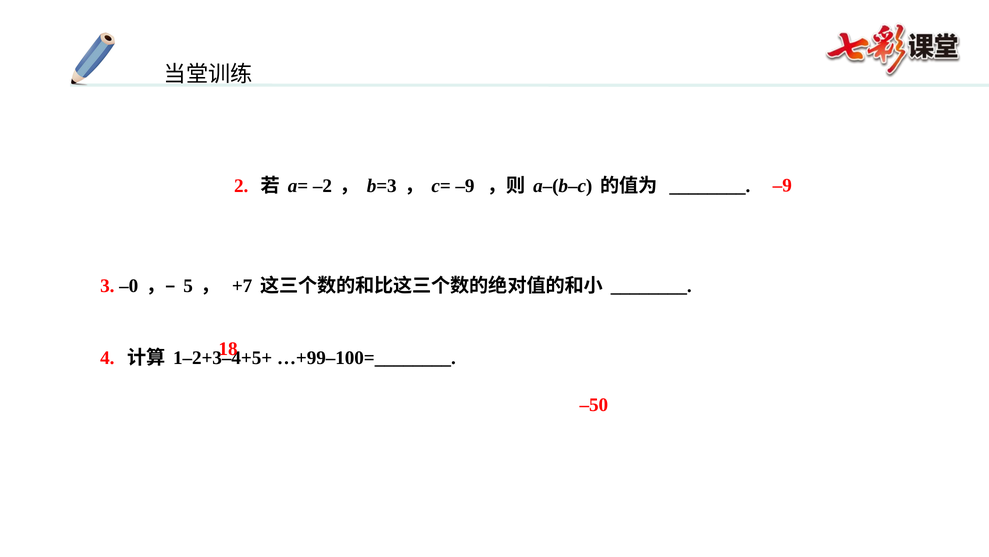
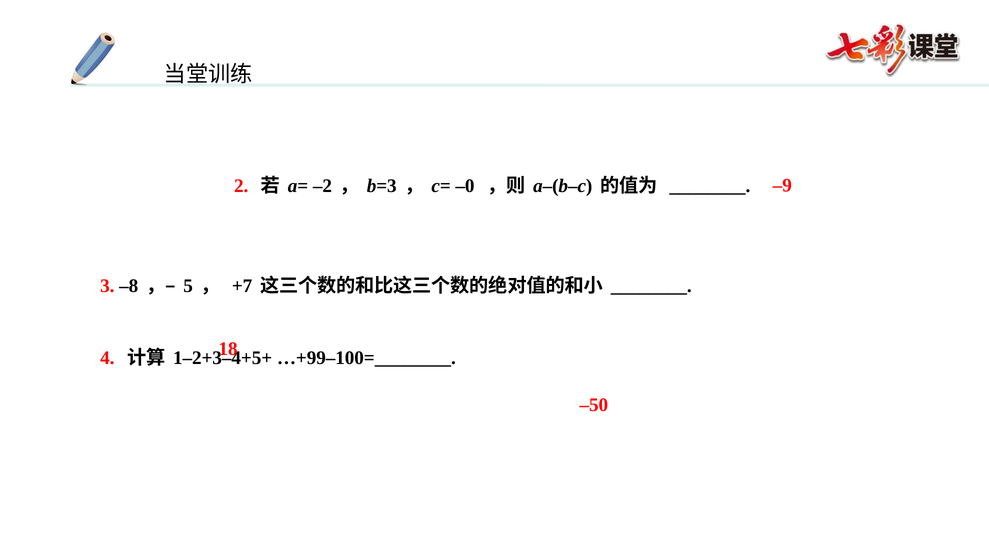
–9: –9 -> –0 (465, 186)
–0: –0 -> –8 (129, 285)
